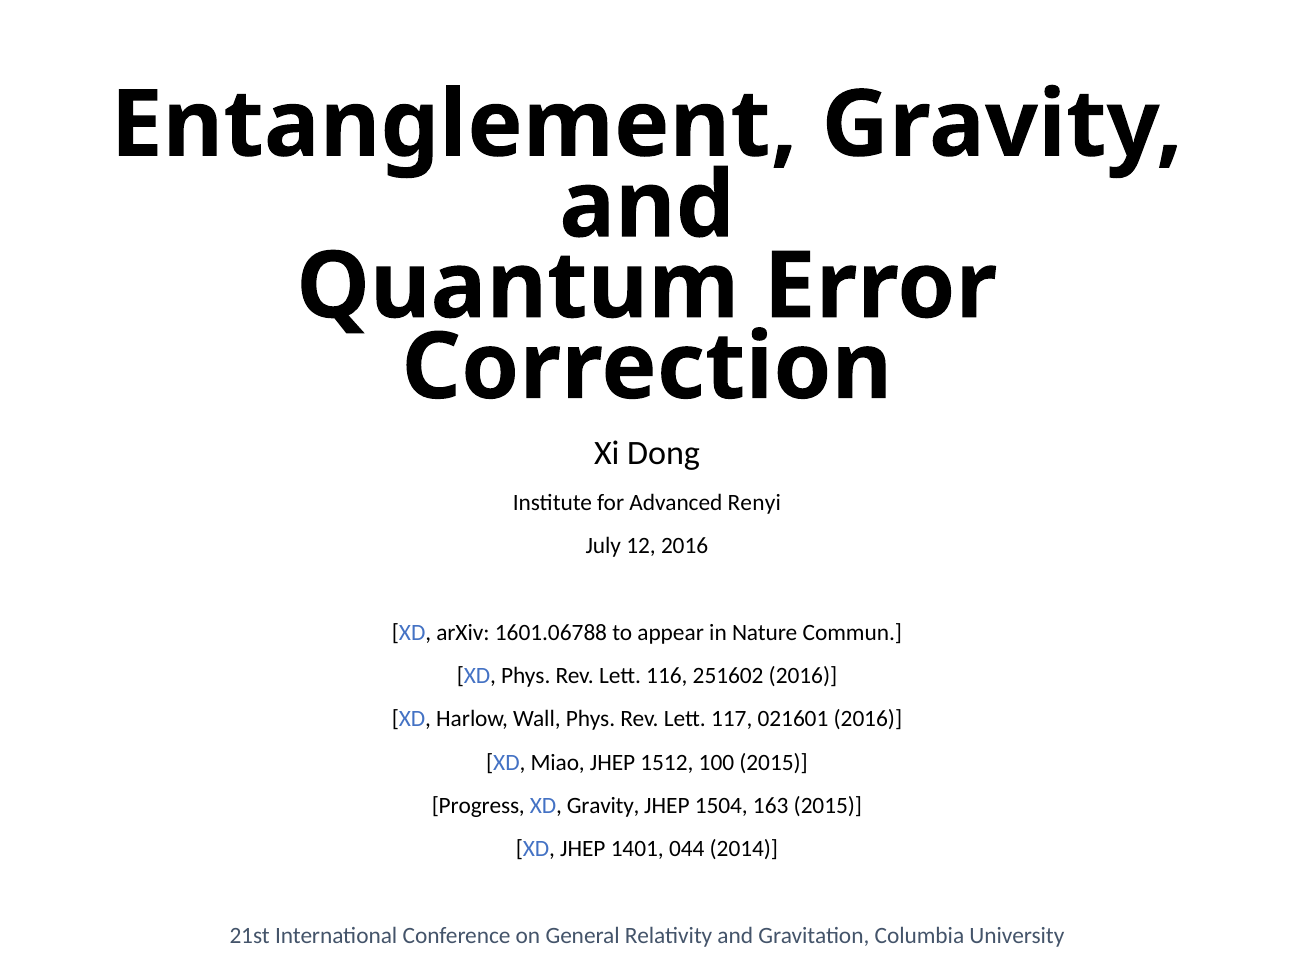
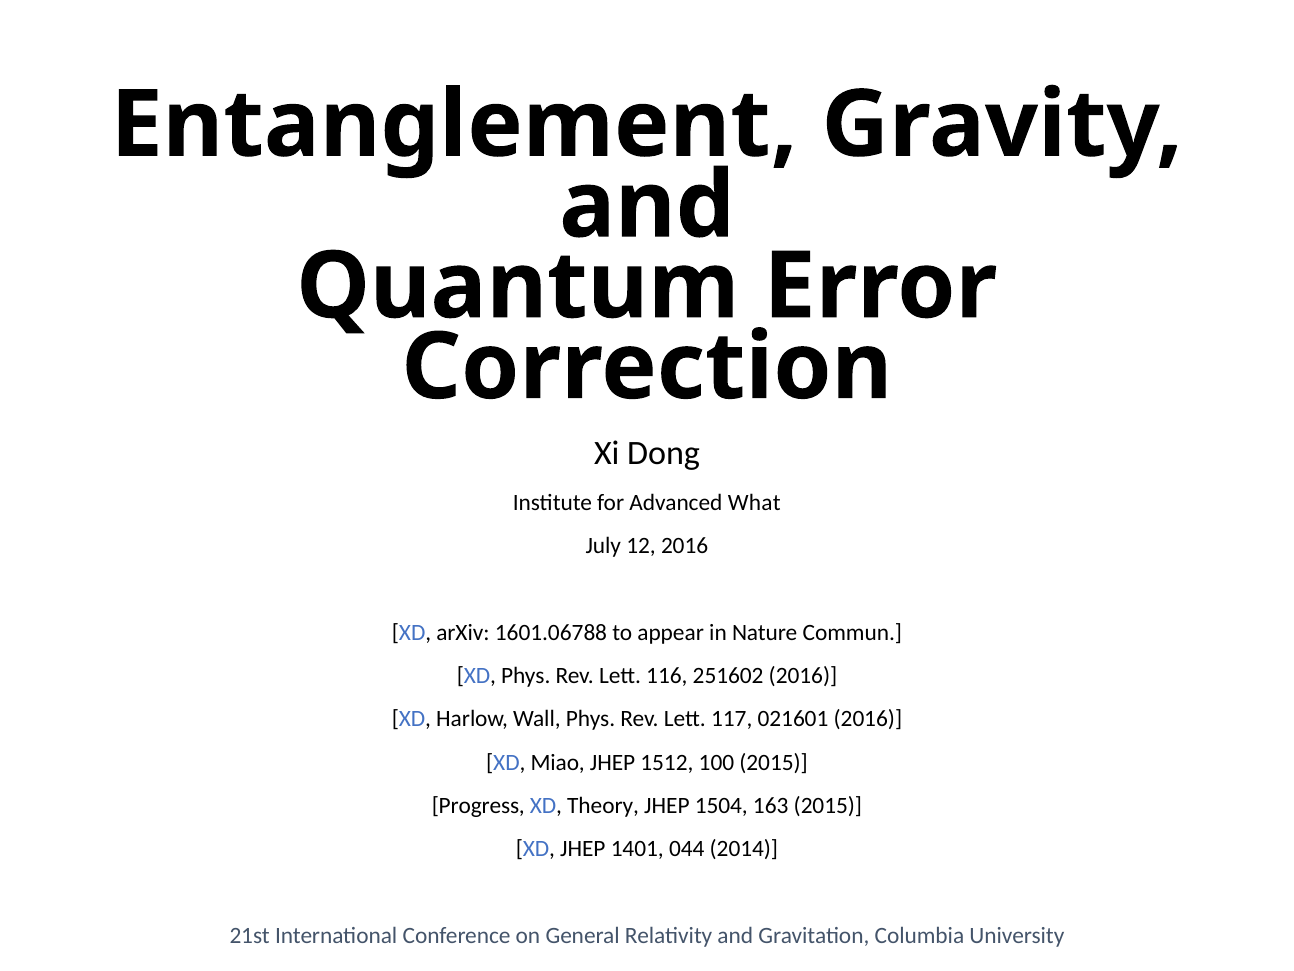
Renyi: Renyi -> What (754, 502)
XD Gravity: Gravity -> Theory (603, 805)
